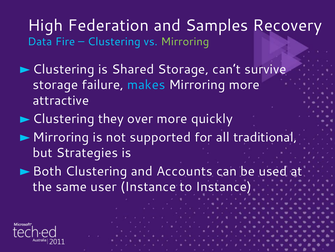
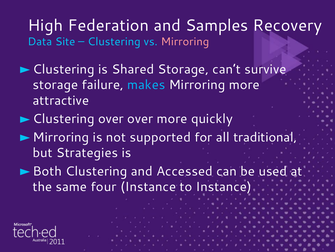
Fire: Fire -> Site (65, 42)
Mirroring colour: light green -> pink (185, 42)
they: they -> over (111, 119)
Accounts: Accounts -> Accessed (184, 171)
user: user -> four (104, 186)
